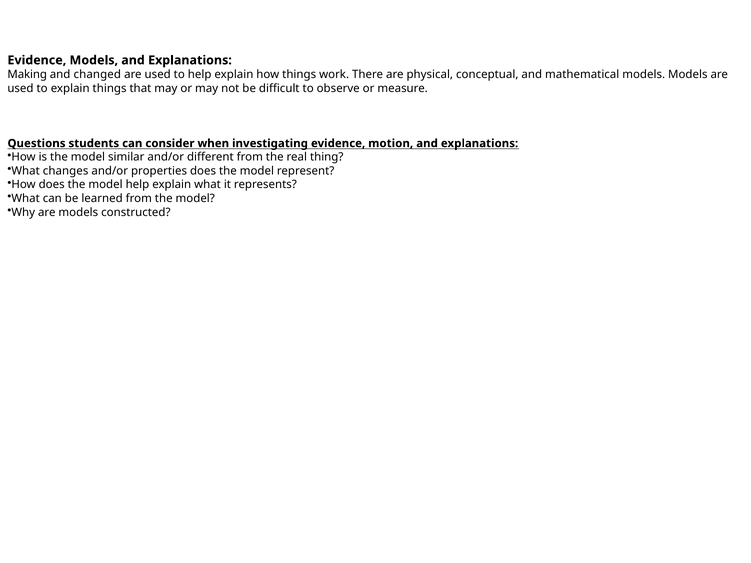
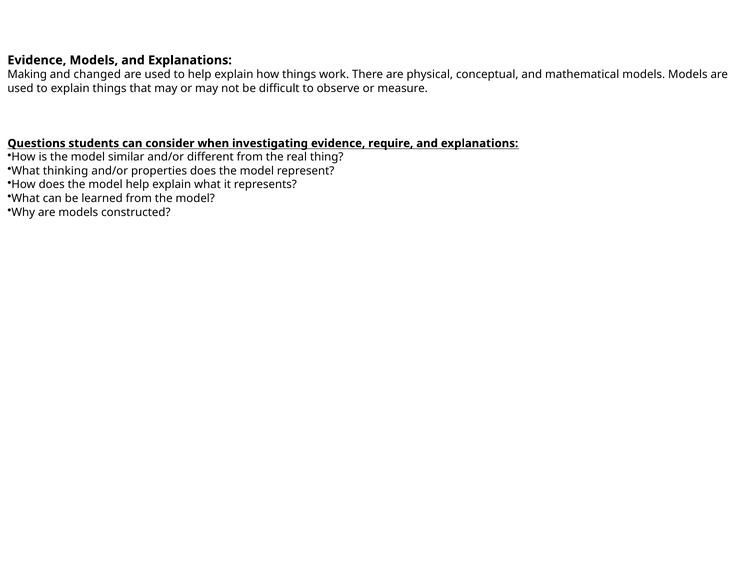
motion: motion -> require (391, 143)
changes: changes -> thinking (66, 171)
